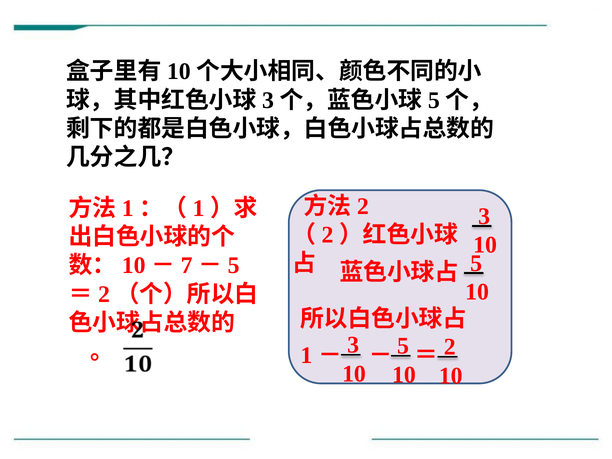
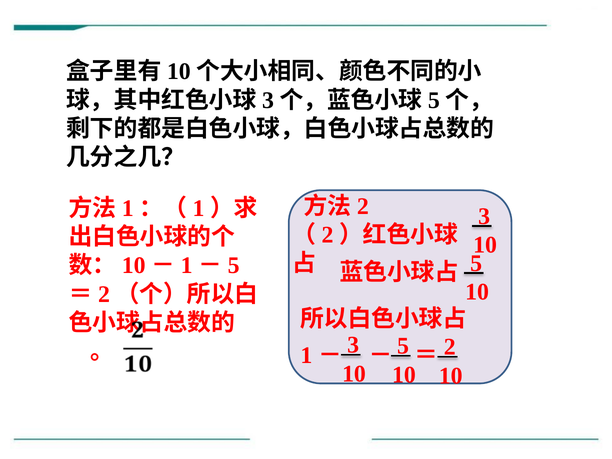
7: 7 -> 1 (187, 266)
